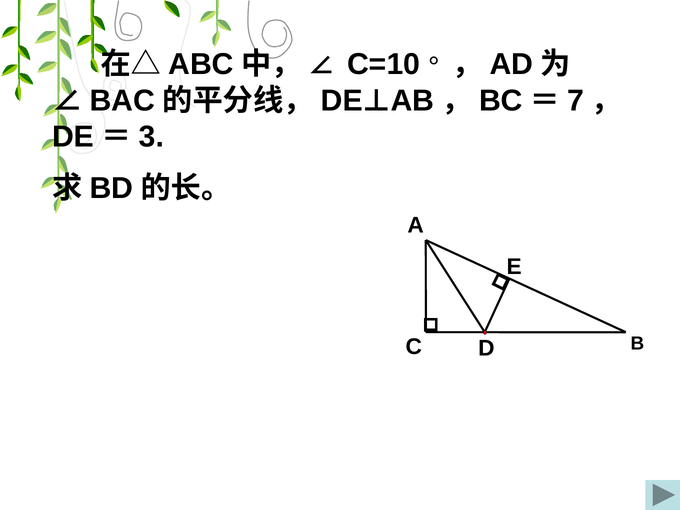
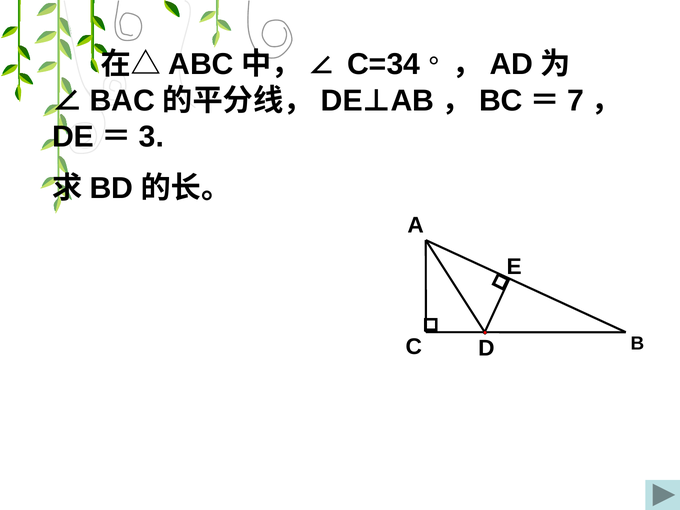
C=10: C=10 -> C=34 (384, 64)
